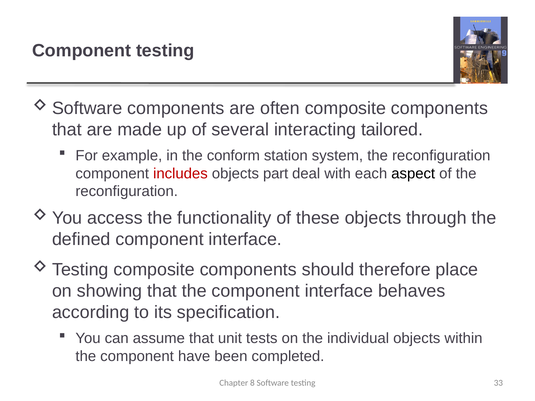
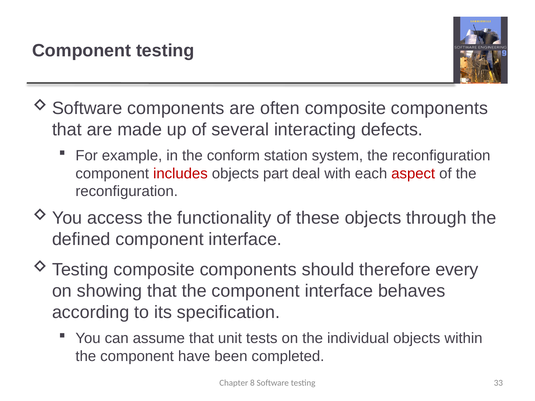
tailored: tailored -> defects (392, 130)
aspect colour: black -> red (413, 174)
place: place -> every (457, 270)
